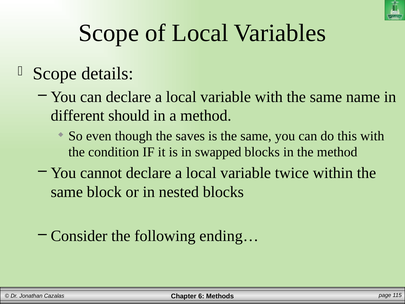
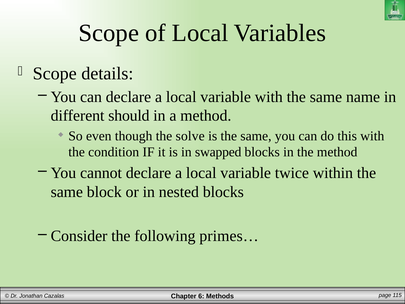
saves: saves -> solve (190, 136)
ending…: ending… -> primes… (229, 236)
